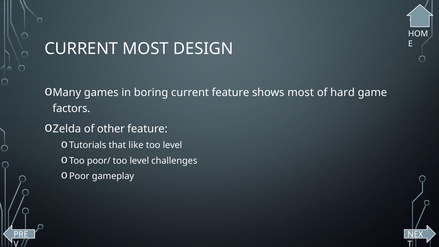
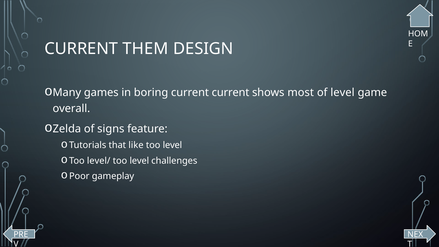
CURRENT MOST: MOST -> THEM (146, 49)
current feature: feature -> current (231, 93)
of hard: hard -> level (343, 93)
factors: factors -> overall (71, 108)
other: other -> signs (111, 129)
poor/: poor/ -> level/ (99, 161)
